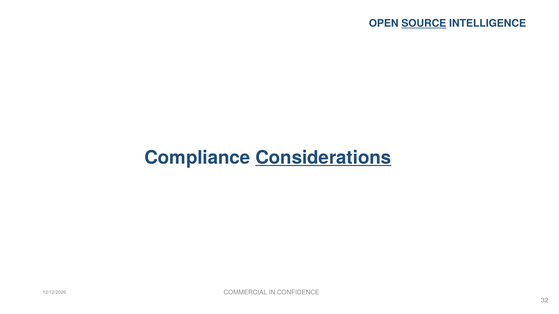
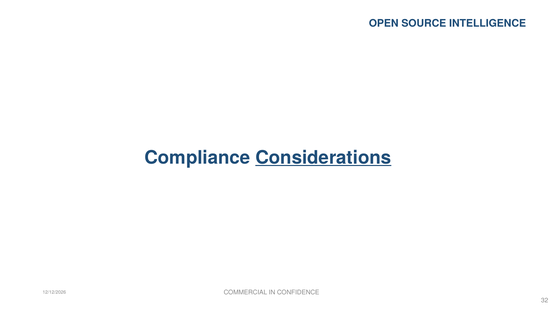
SOURCE underline: present -> none (424, 23)
